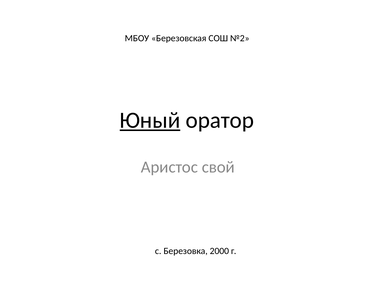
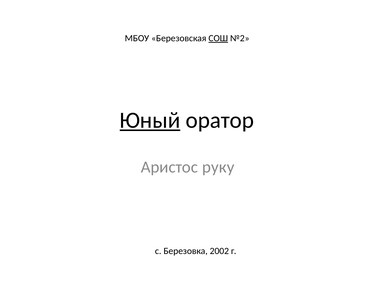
СОШ underline: none -> present (218, 38)
свой: свой -> руку (218, 167)
2000: 2000 -> 2002 (219, 251)
